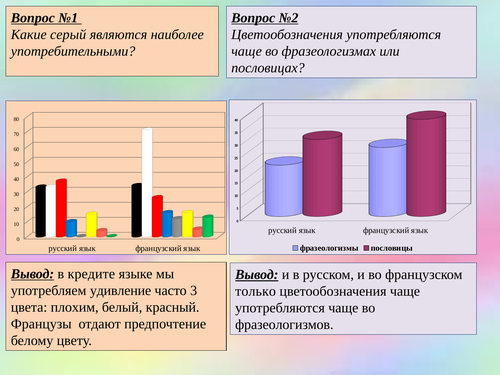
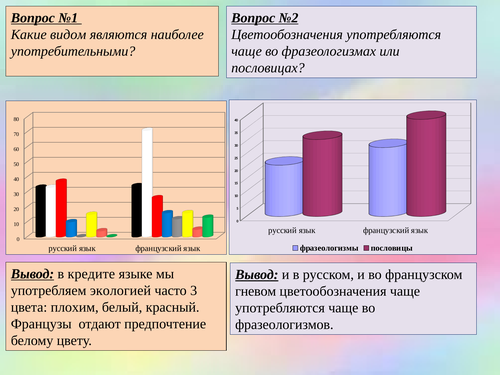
серый: серый -> видом (68, 35)
удивление: удивление -> экологией (120, 291)
только: только -> гневом (256, 291)
